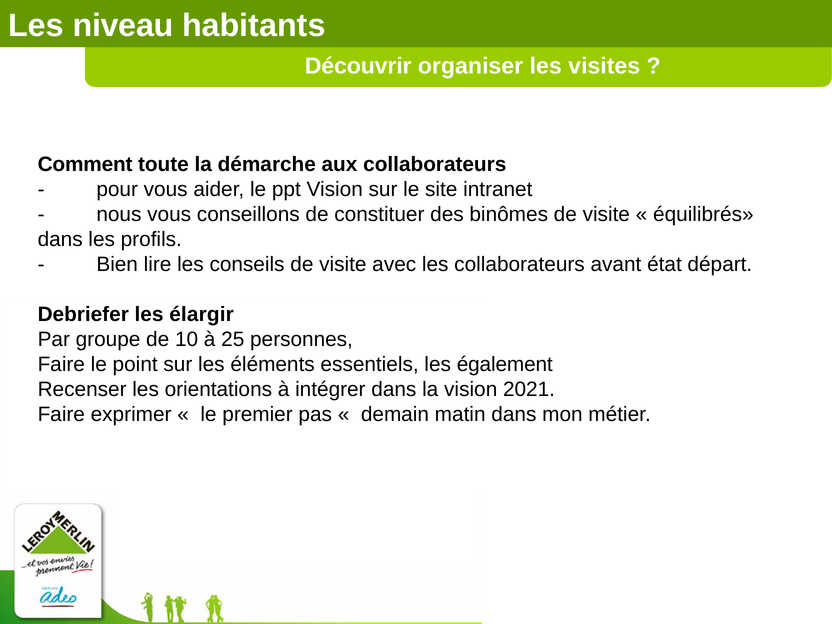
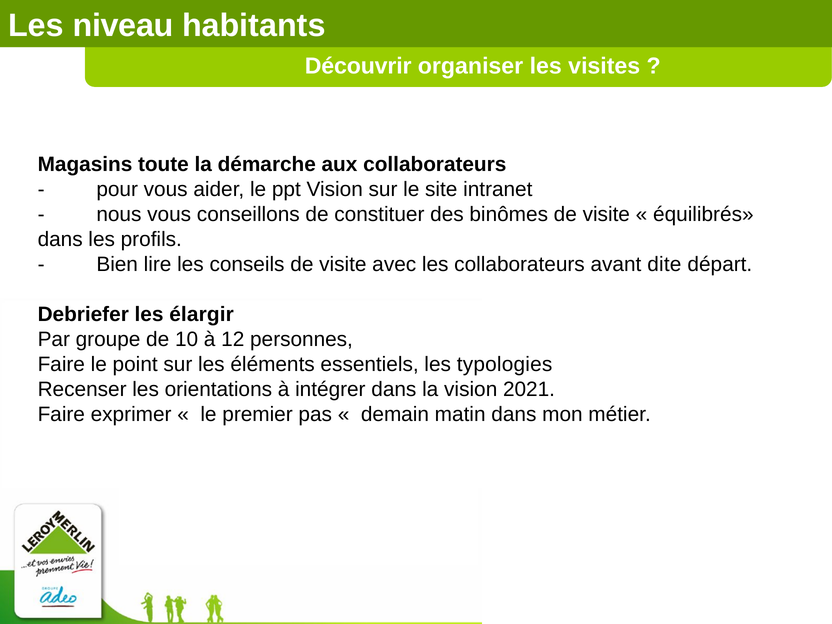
Comment: Comment -> Magasins (85, 165)
état: état -> dite (664, 264)
25: 25 -> 12 (233, 339)
également: également -> typologies (505, 364)
